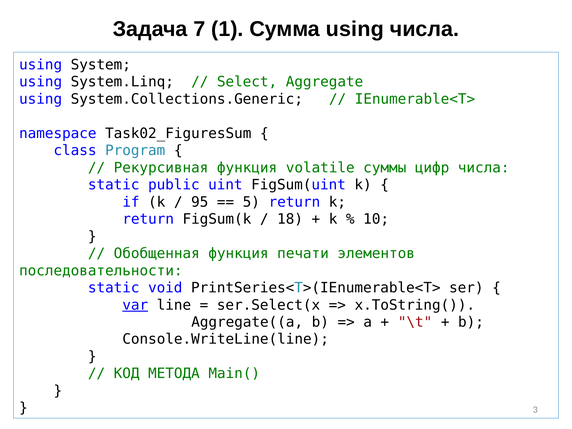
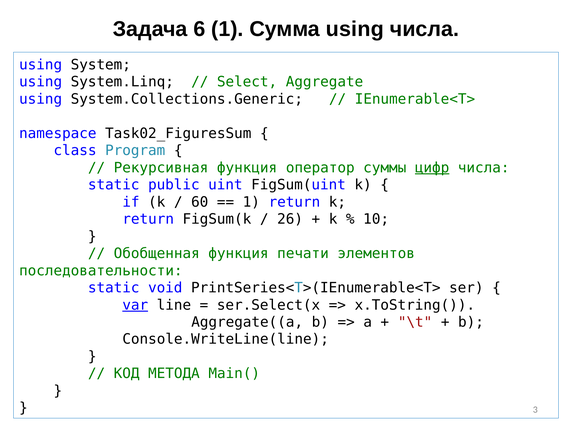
7: 7 -> 6 (199, 29)
volatile: volatile -> оператор (320, 168)
цифр underline: none -> present (432, 168)
95: 95 -> 60 (200, 202)
5: 5 -> 1 (251, 202)
18: 18 -> 26 (290, 219)
